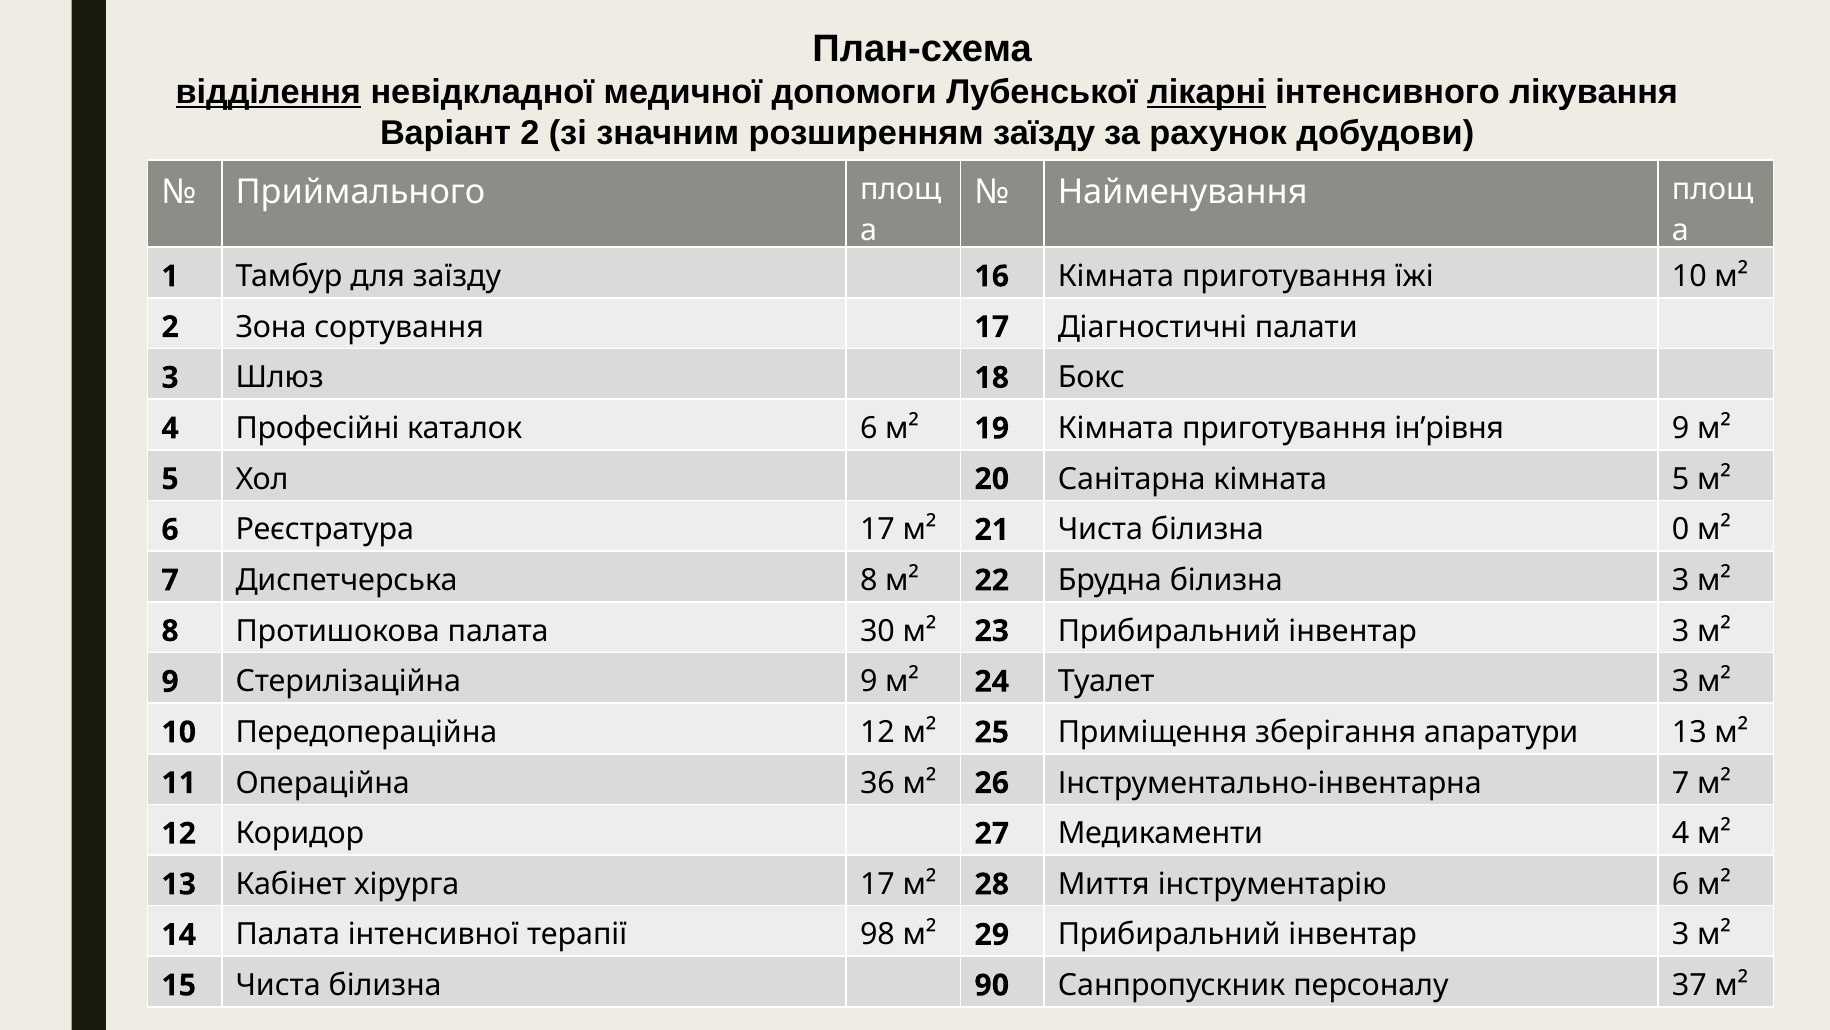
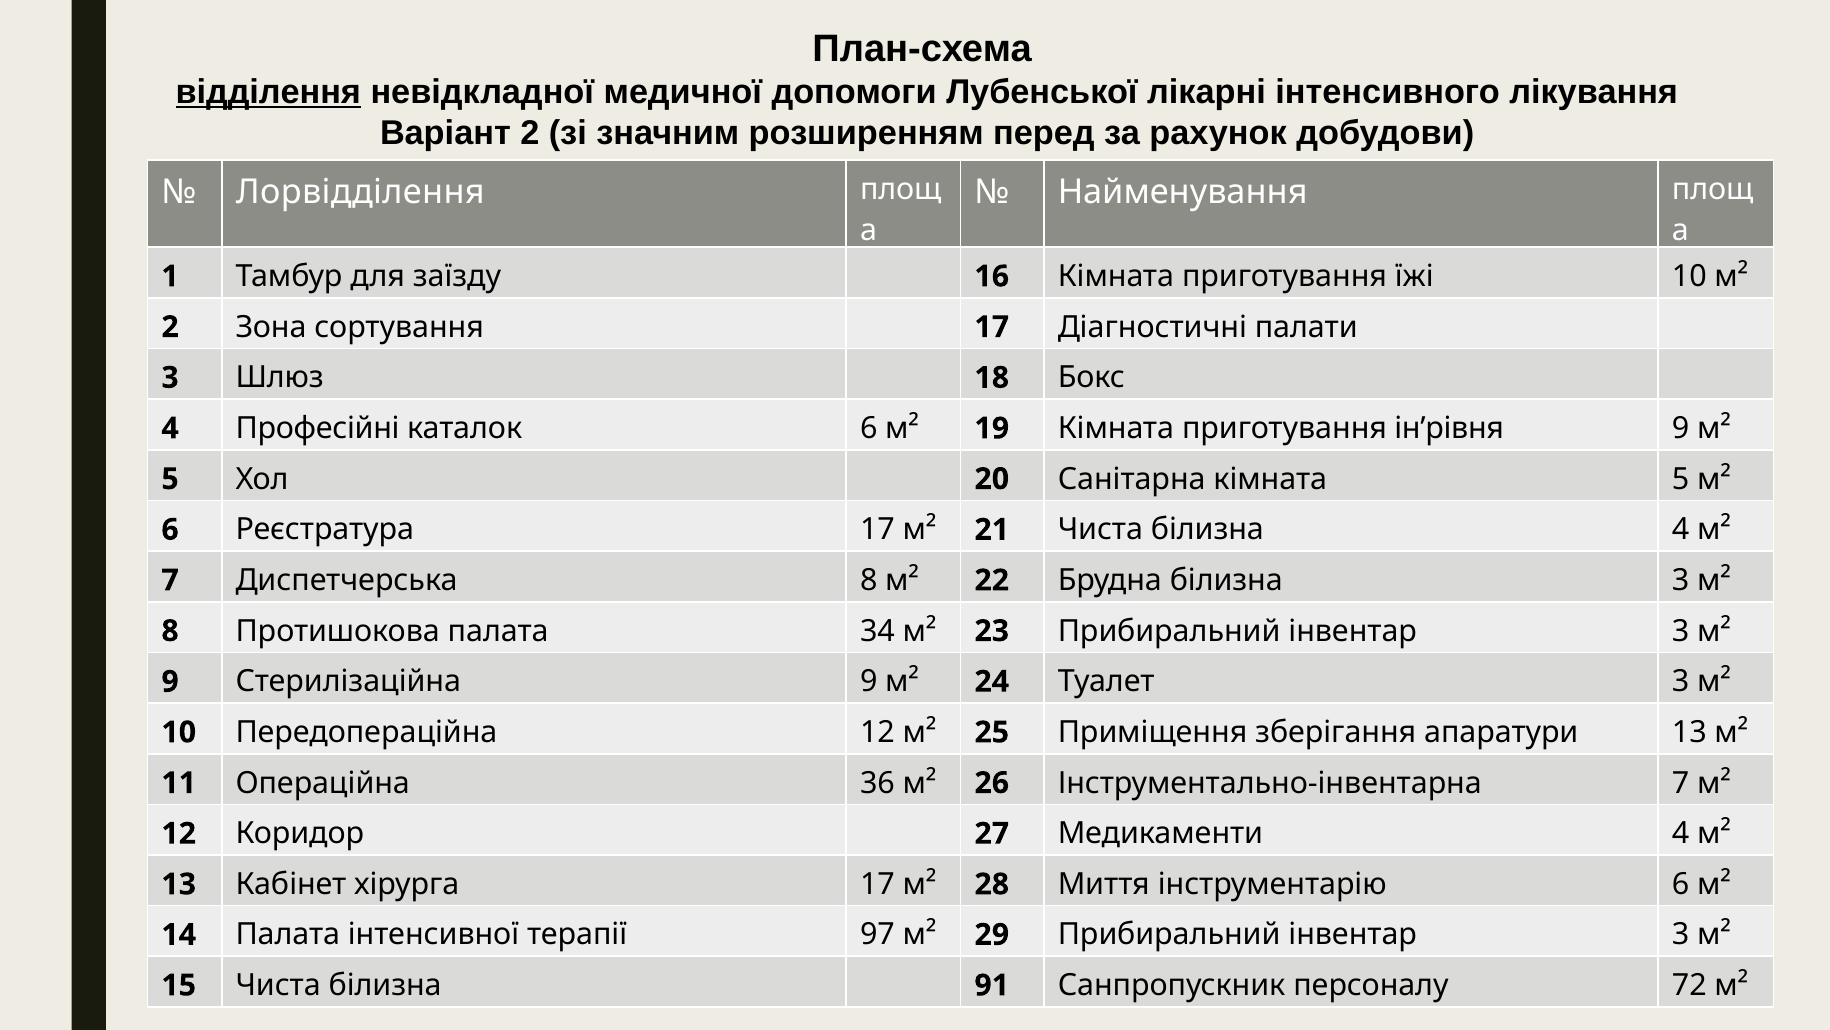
лікарні underline: present -> none (1207, 92)
розширенням заїзду: заїзду -> перед (1044, 133)
Приймального: Приймального -> Лорвідділення (360, 192)
білизна 0: 0 -> 4 (1681, 529)
30: 30 -> 34 (877, 631)
98: 98 -> 97 (877, 934)
90: 90 -> 91 (992, 985)
37: 37 -> 72 (1689, 985)
